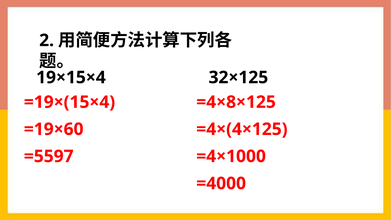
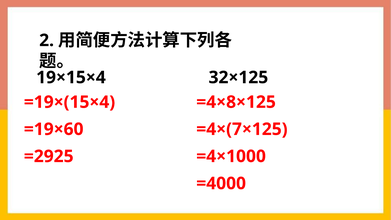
=4×(4×125: =4×(4×125 -> =4×(7×125 (242, 129)
=5597: =5597 -> =2925 (49, 156)
